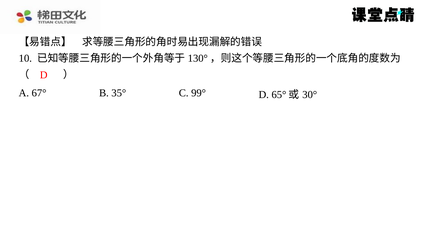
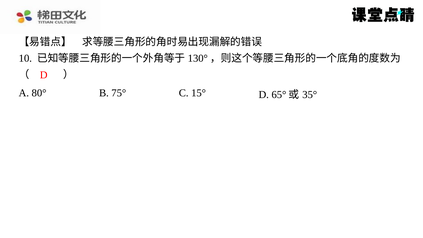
67°: 67° -> 80° (39, 93)
35°: 35° -> 75° (119, 93)
99°: 99° -> 15° (199, 93)
30°: 30° -> 35° (310, 95)
